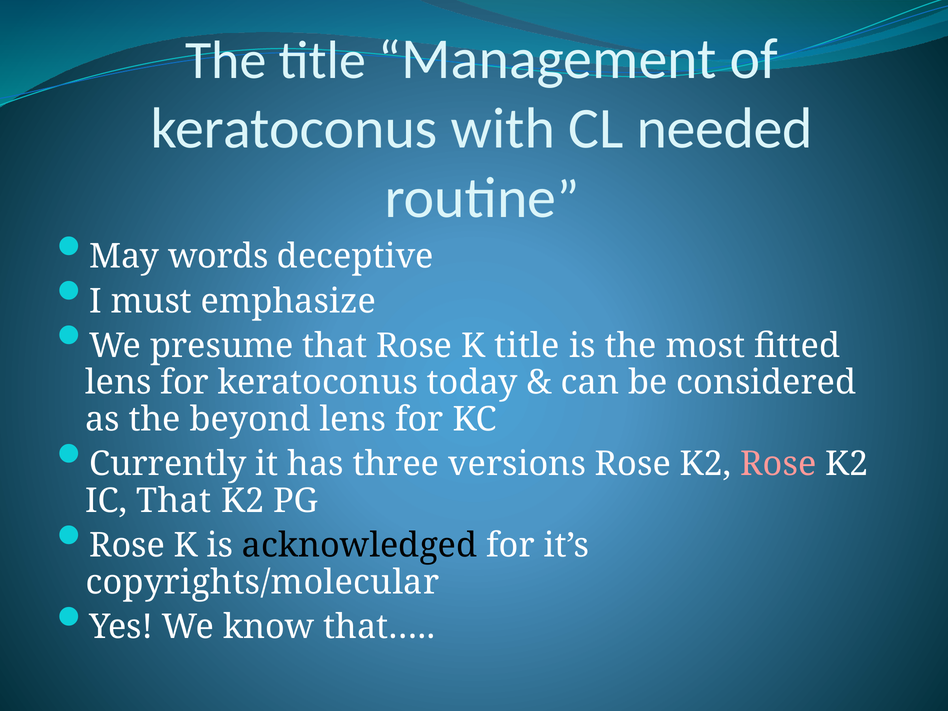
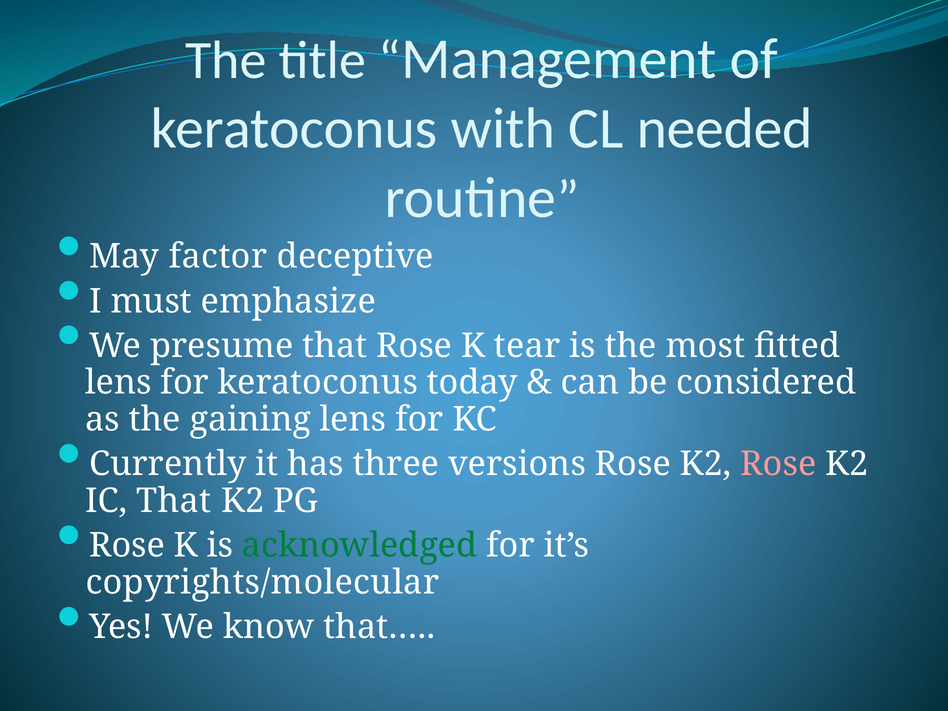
words: words -> factor (218, 257)
K title: title -> tear (527, 346)
beyond: beyond -> gaining (250, 420)
acknowledged colour: black -> green (360, 546)
